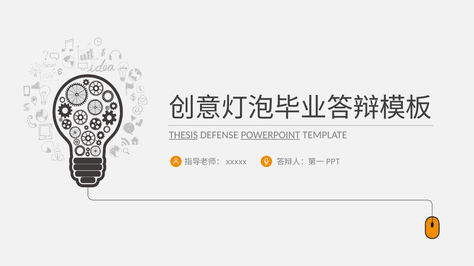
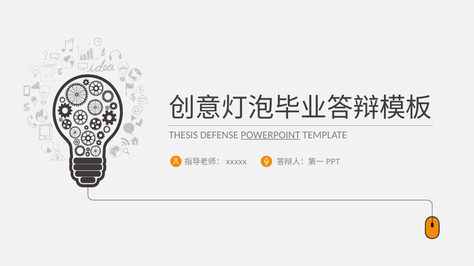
THESIS underline: present -> none (183, 135)
